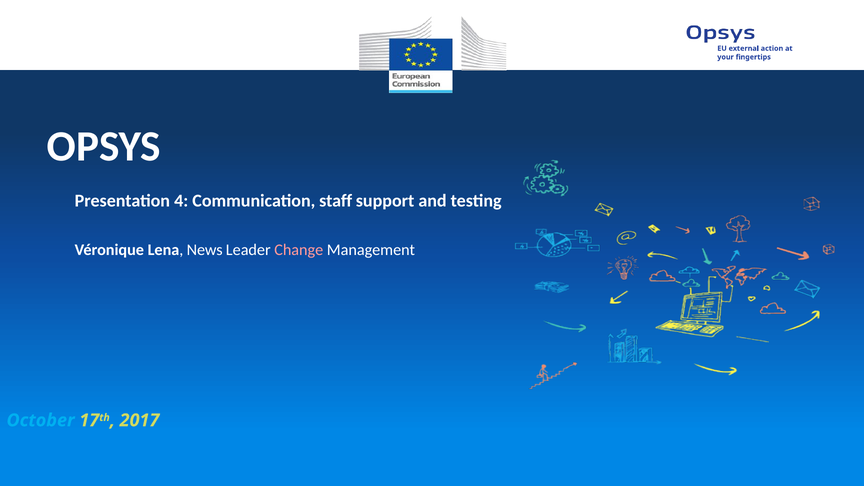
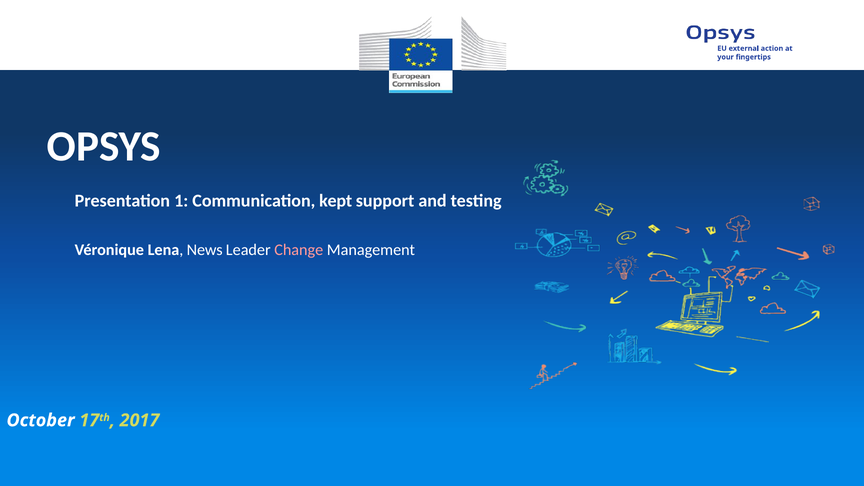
4: 4 -> 1 (181, 201)
staff: staff -> kept (336, 201)
October colour: light blue -> white (41, 420)
